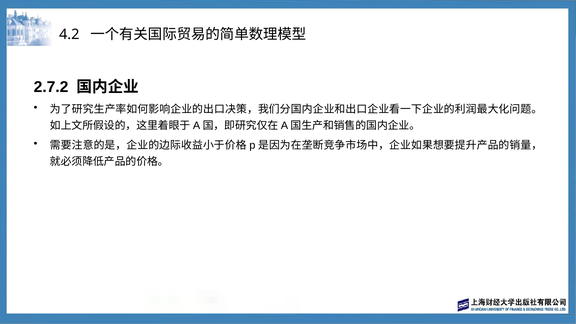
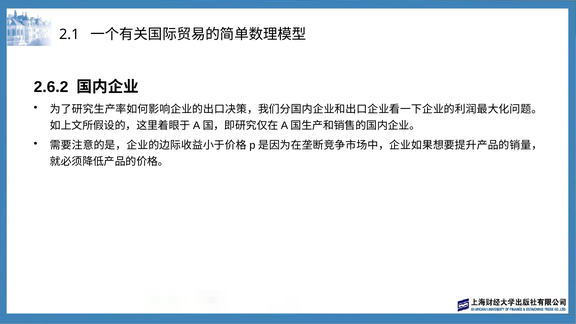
4.2: 4.2 -> 2.1 (69, 34)
2.7.2: 2.7.2 -> 2.6.2 (51, 87)
